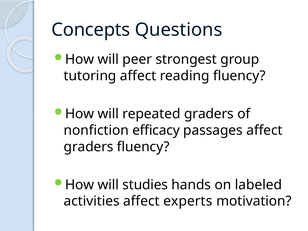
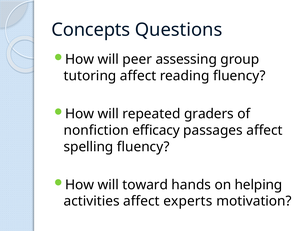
strongest: strongest -> assessing (186, 59)
graders: graders -> spelling (89, 147)
studies: studies -> toward (145, 185)
labeled: labeled -> helping (259, 185)
